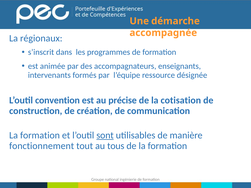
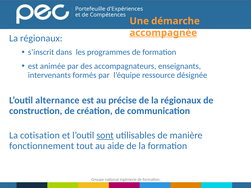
accompagnée underline: none -> present (163, 33)
convention: convention -> alternance (57, 100)
de la cotisation: cotisation -> régionaux (181, 100)
formation: formation -> cotisation (40, 136)
tous: tous -> aide (116, 146)
